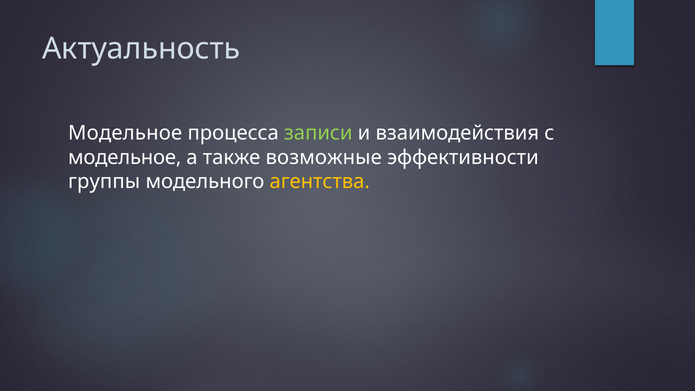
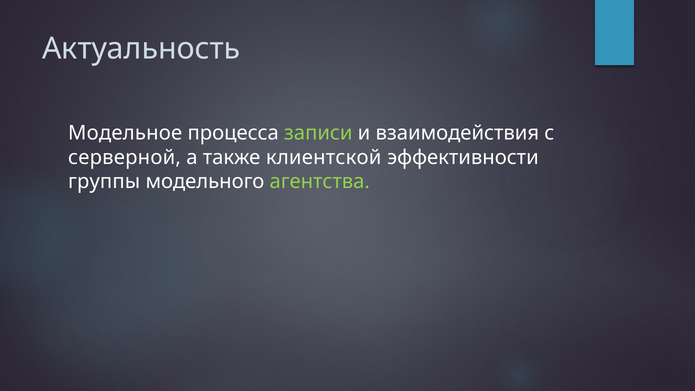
модельное: модельное -> серверной (124, 157)
возможные: возможные -> клиентской (324, 157)
агентства colour: yellow -> light green (320, 182)
